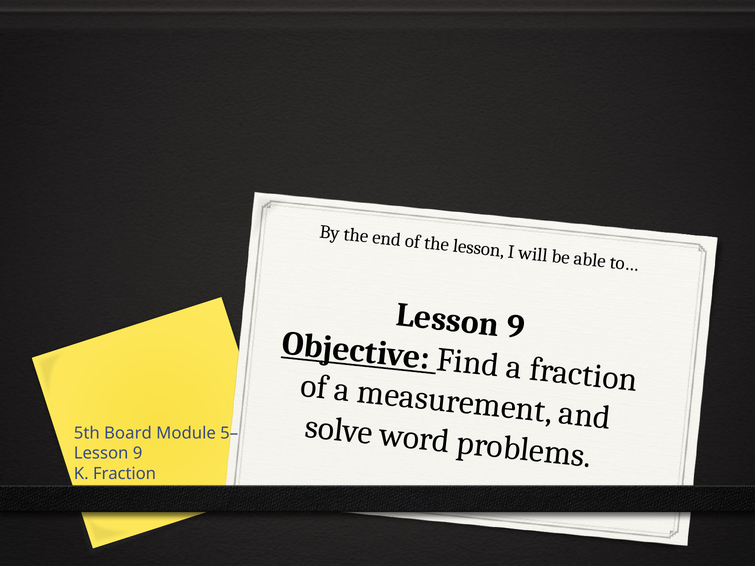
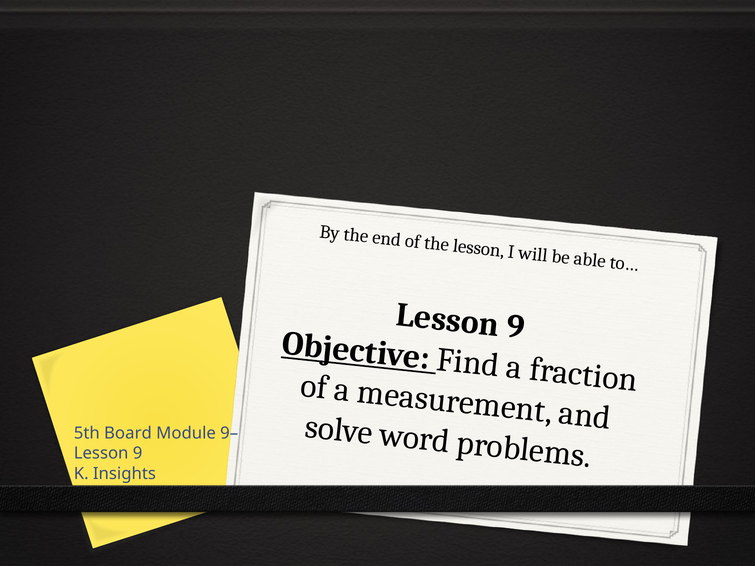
5–: 5– -> 9– (229, 434)
K Fraction: Fraction -> Insights (124, 474)
